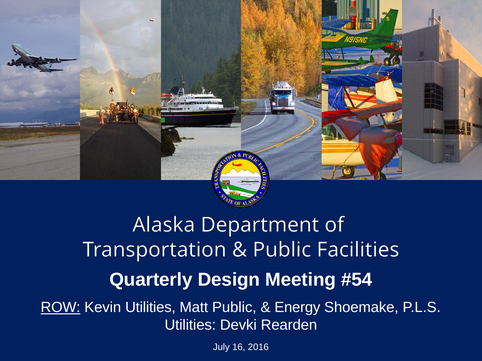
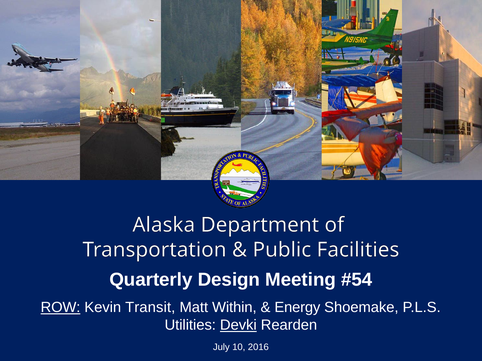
Kevin Utilities: Utilities -> Transit (150, 308)
Matt Public: Public -> Within (234, 308)
Devki underline: none -> present (238, 326)
16: 16 -> 10 (239, 348)
